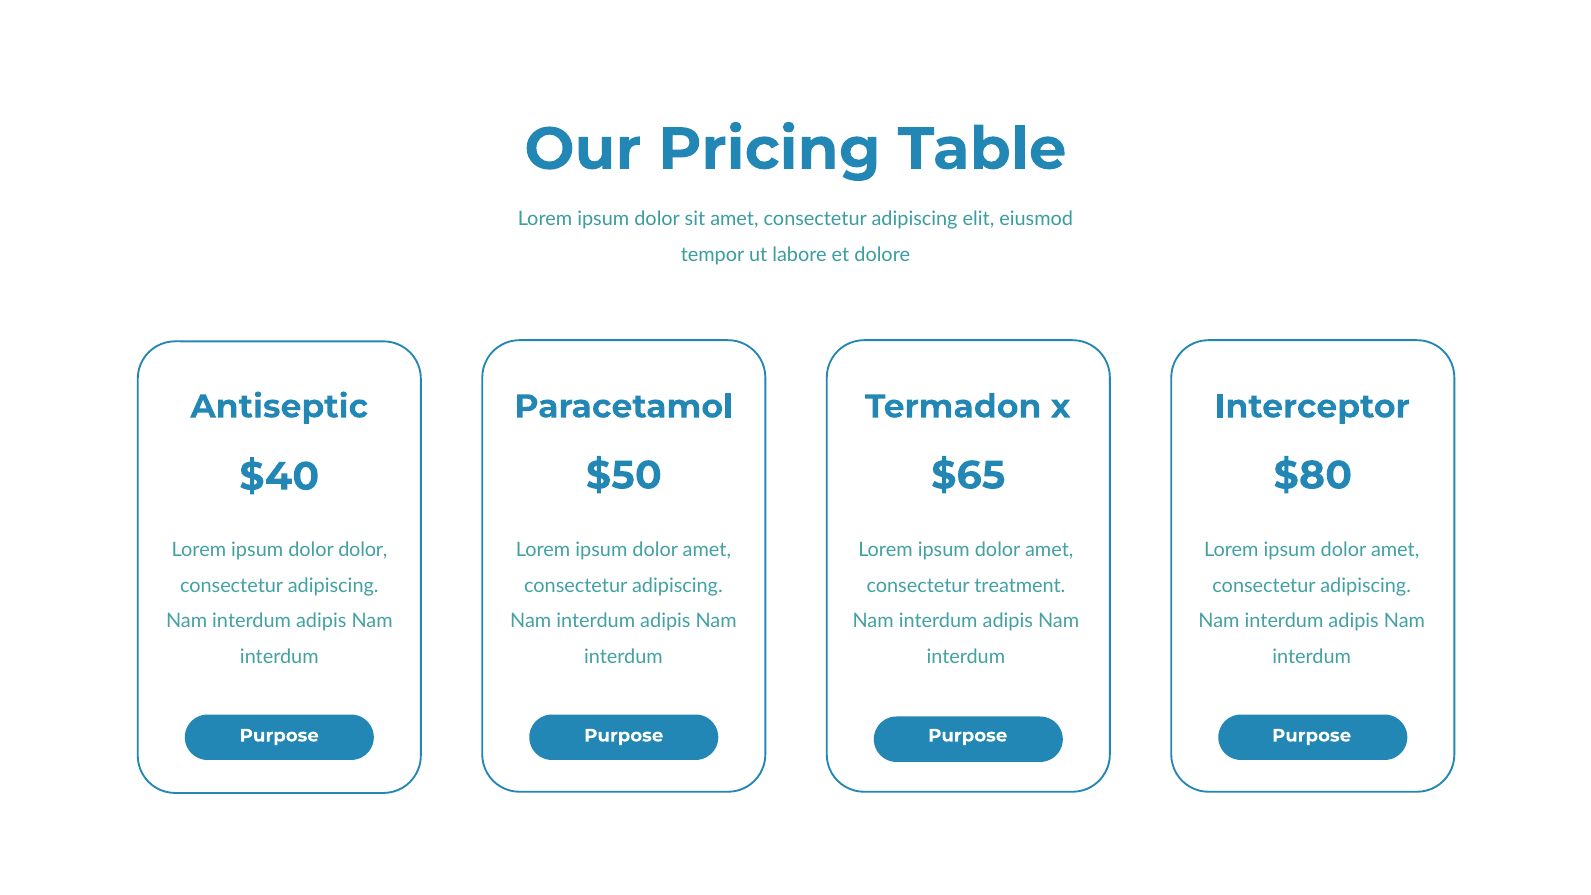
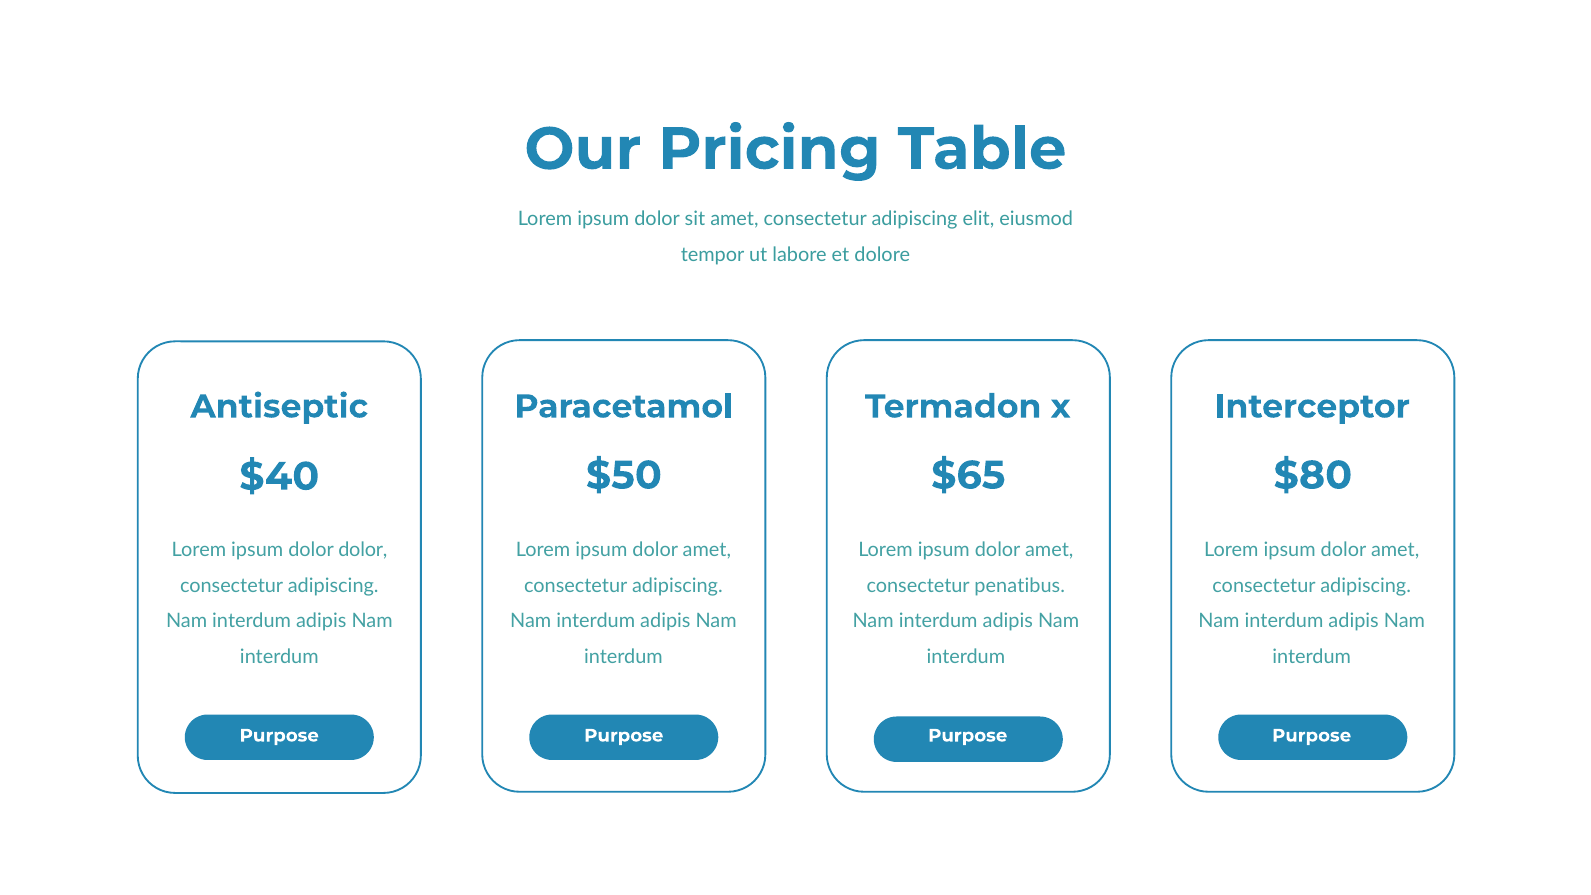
treatment: treatment -> penatibus (1020, 585)
